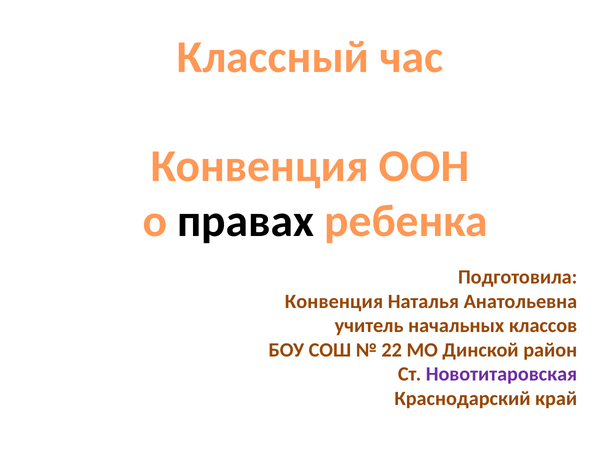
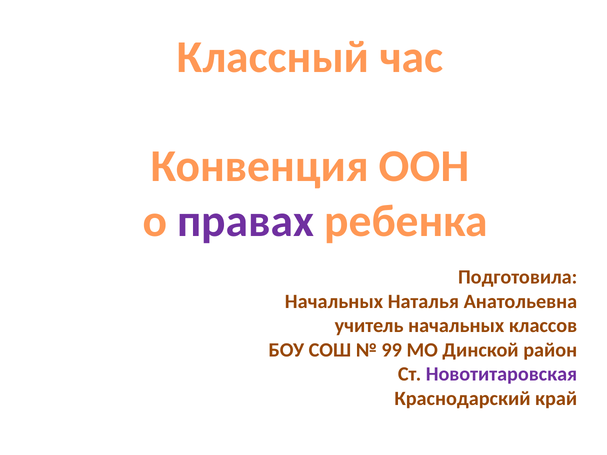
правах colour: black -> purple (246, 221)
Конвенция: Конвенция -> Начальных (334, 302)
22: 22 -> 99 (392, 350)
